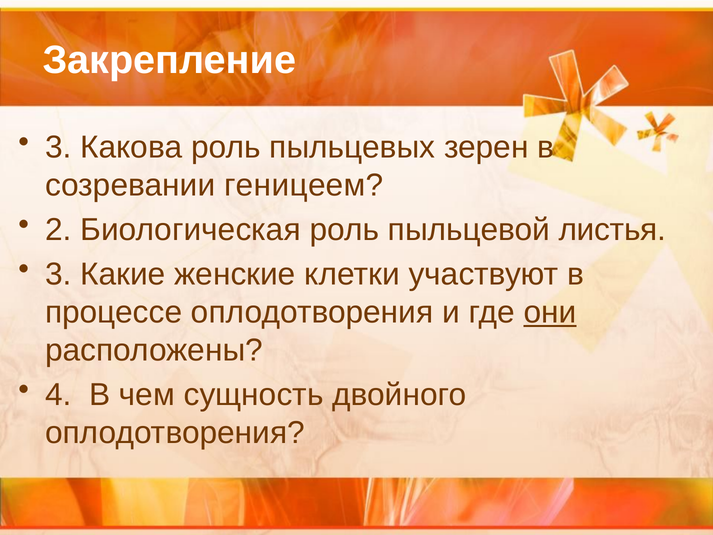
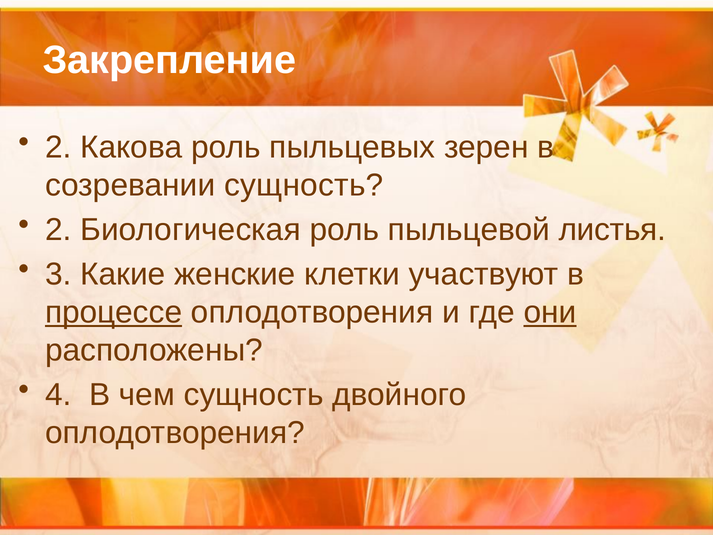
3: 3 -> 2 (58, 147)
созревании геницеем: геницеем -> сущность (304, 185)
процессе underline: none -> present (114, 312)
